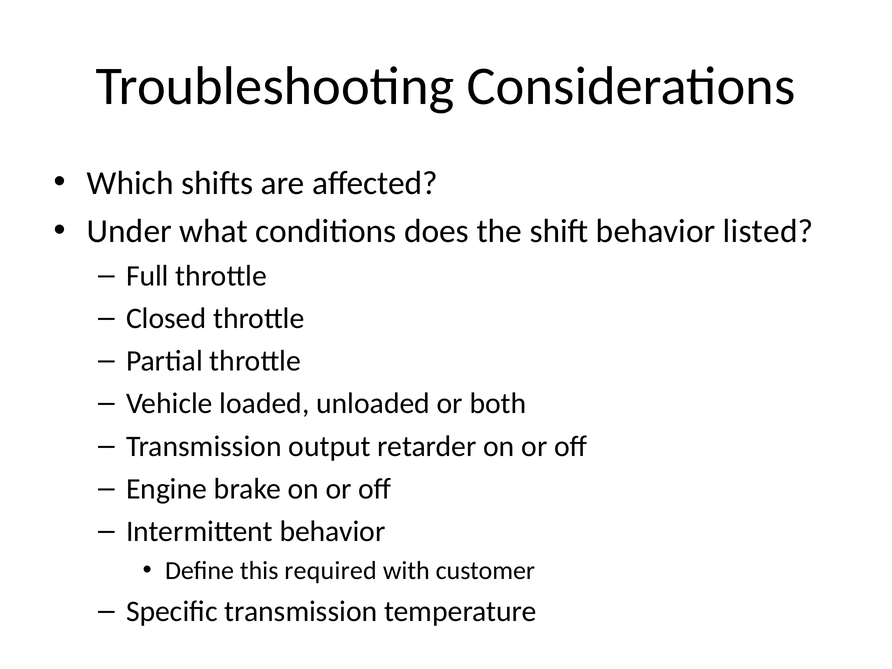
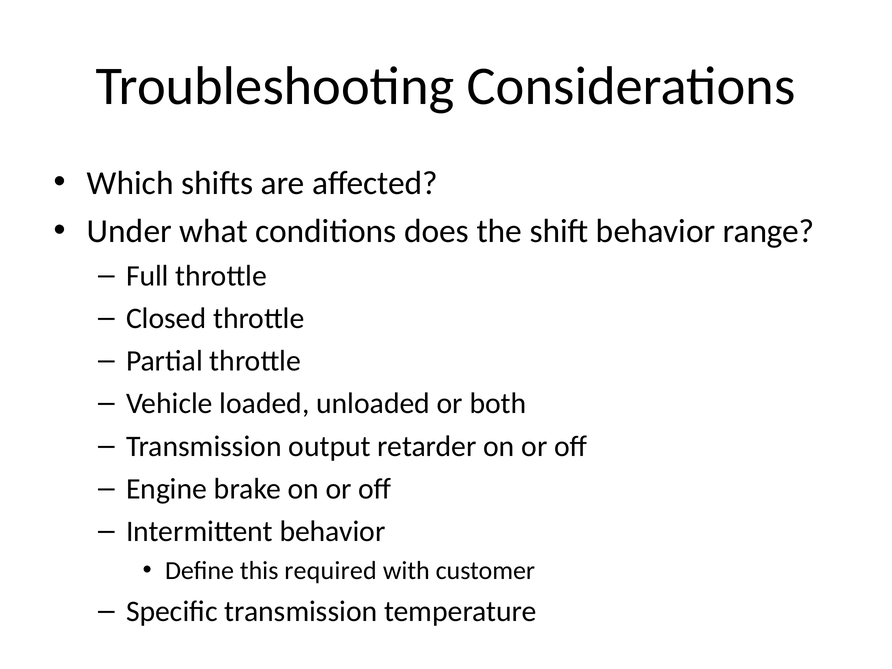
listed: listed -> range (768, 231)
